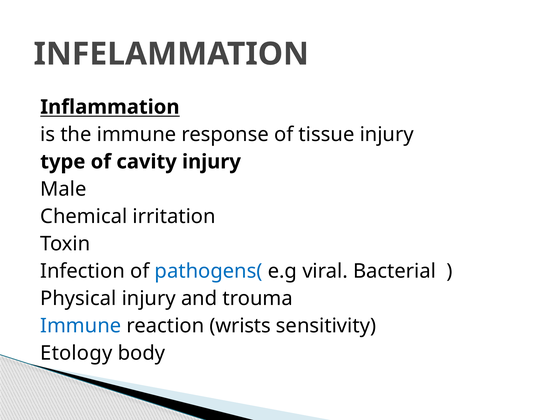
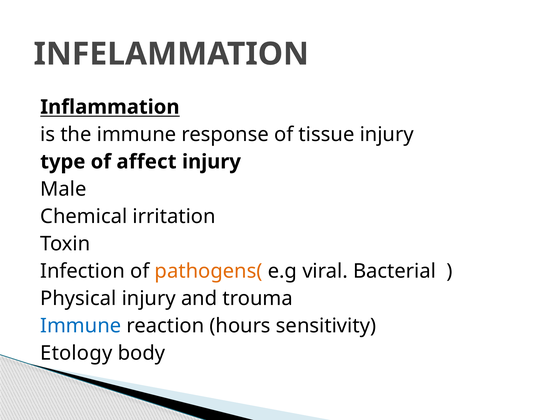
cavity: cavity -> affect (146, 162)
pathogens( colour: blue -> orange (209, 271)
wrists: wrists -> hours (240, 326)
